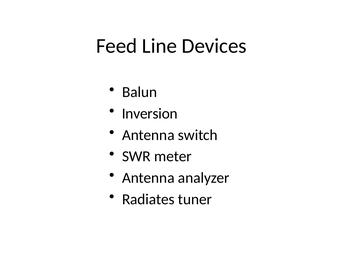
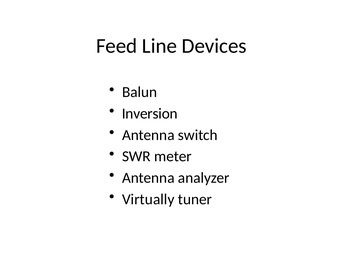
Radiates: Radiates -> Virtually (148, 199)
